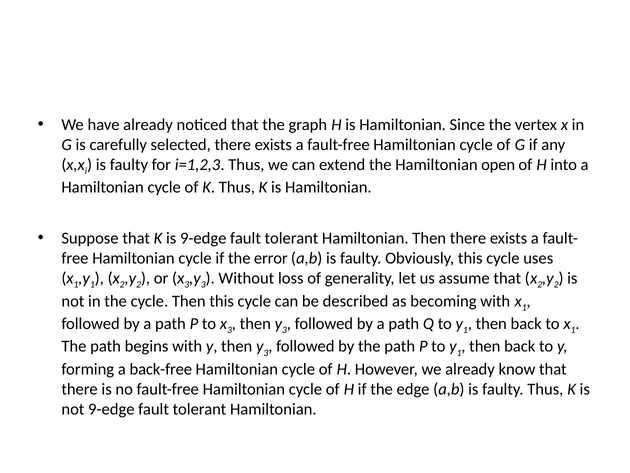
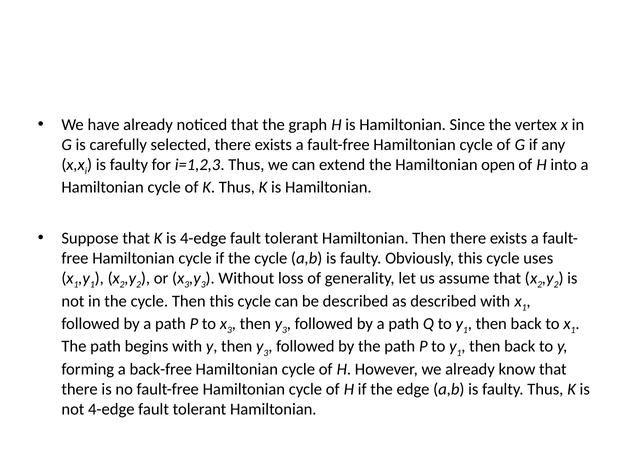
is 9-edge: 9-edge -> 4-edge (203, 238)
if the error: error -> cycle (271, 258)
as becoming: becoming -> described (443, 301)
not 9-edge: 9-edge -> 4-edge (111, 409)
